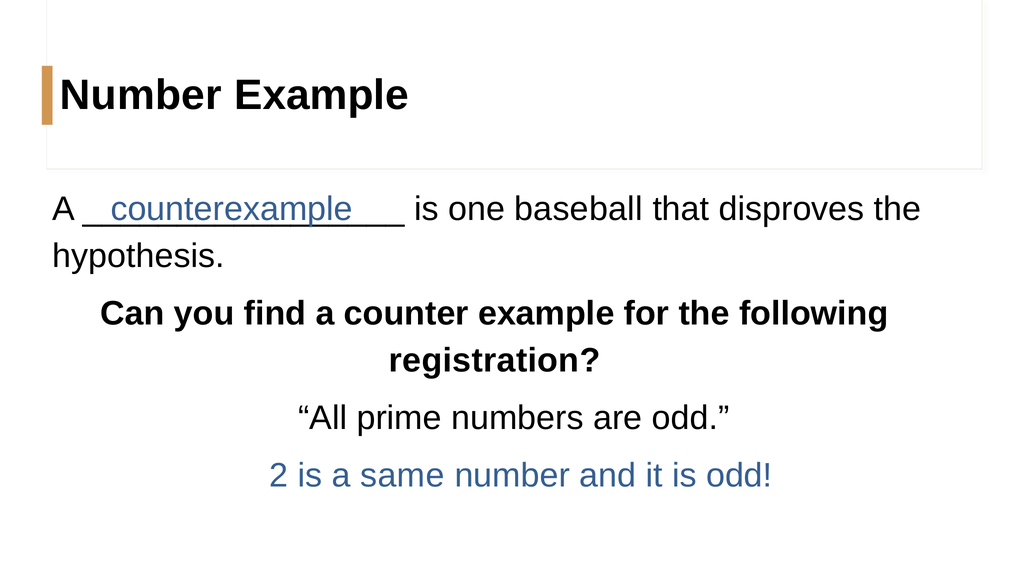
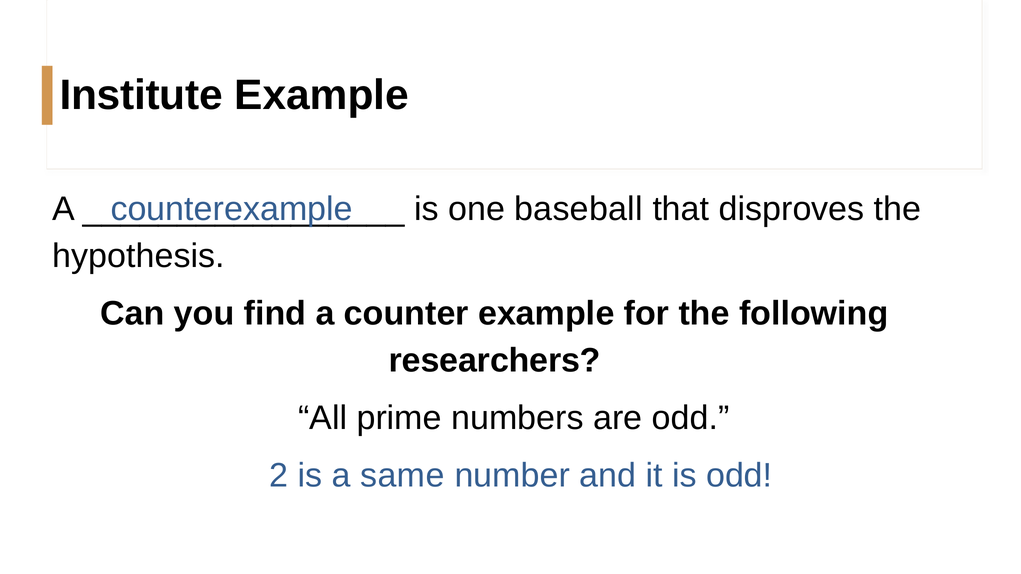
Number: Number -> Institute (141, 95)
registration: registration -> researchers (495, 361)
